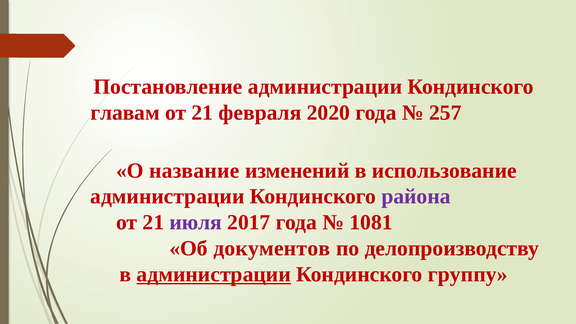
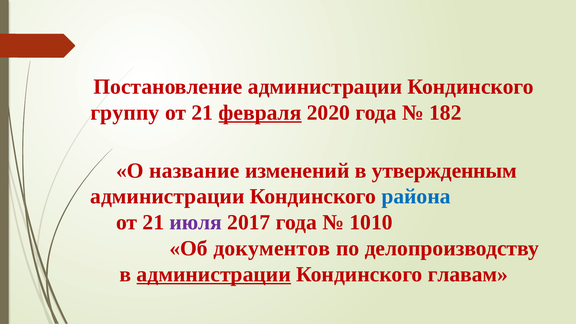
главам: главам -> группу (125, 113)
февраля underline: none -> present (260, 113)
257: 257 -> 182 (445, 113)
использование: использование -> утвержденным (444, 171)
района colour: purple -> blue (416, 197)
1081: 1081 -> 1010 (371, 222)
группу: группу -> главам (468, 274)
